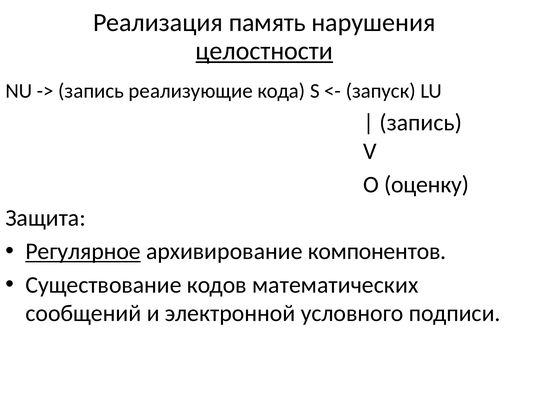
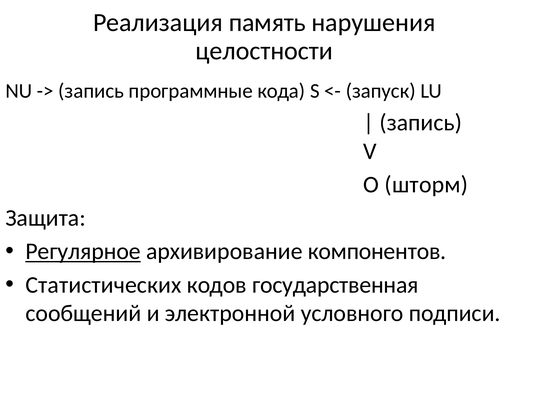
целостности underline: present -> none (264, 51)
реализующие: реализующие -> программные (191, 91)
оценку: оценку -> шторм (426, 185)
Существование: Существование -> Статистических (103, 285)
математических: математических -> государственная (335, 285)
